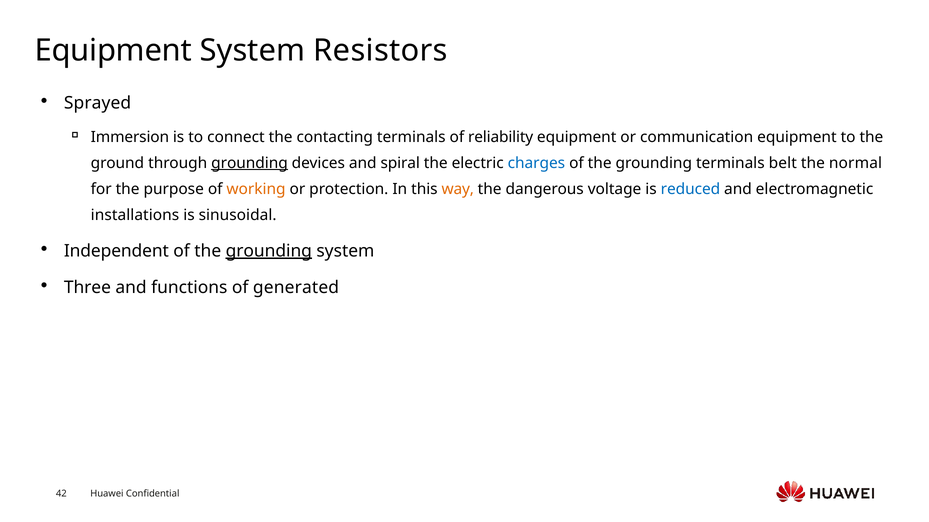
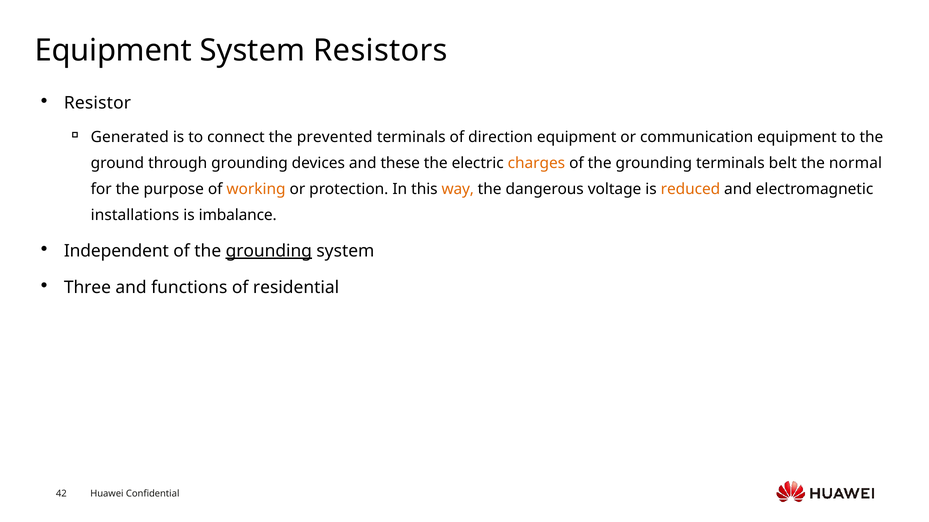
Sprayed: Sprayed -> Resistor (98, 103)
Immersion: Immersion -> Generated (130, 137)
contacting: contacting -> prevented (335, 137)
reliability: reliability -> direction (501, 137)
grounding underline: present -> none (250, 163)
spiral: spiral -> these (400, 163)
charges colour: blue -> orange (536, 163)
reduced colour: blue -> orange (690, 189)
sinusoidal: sinusoidal -> imbalance (238, 215)
generated: generated -> residential (296, 288)
